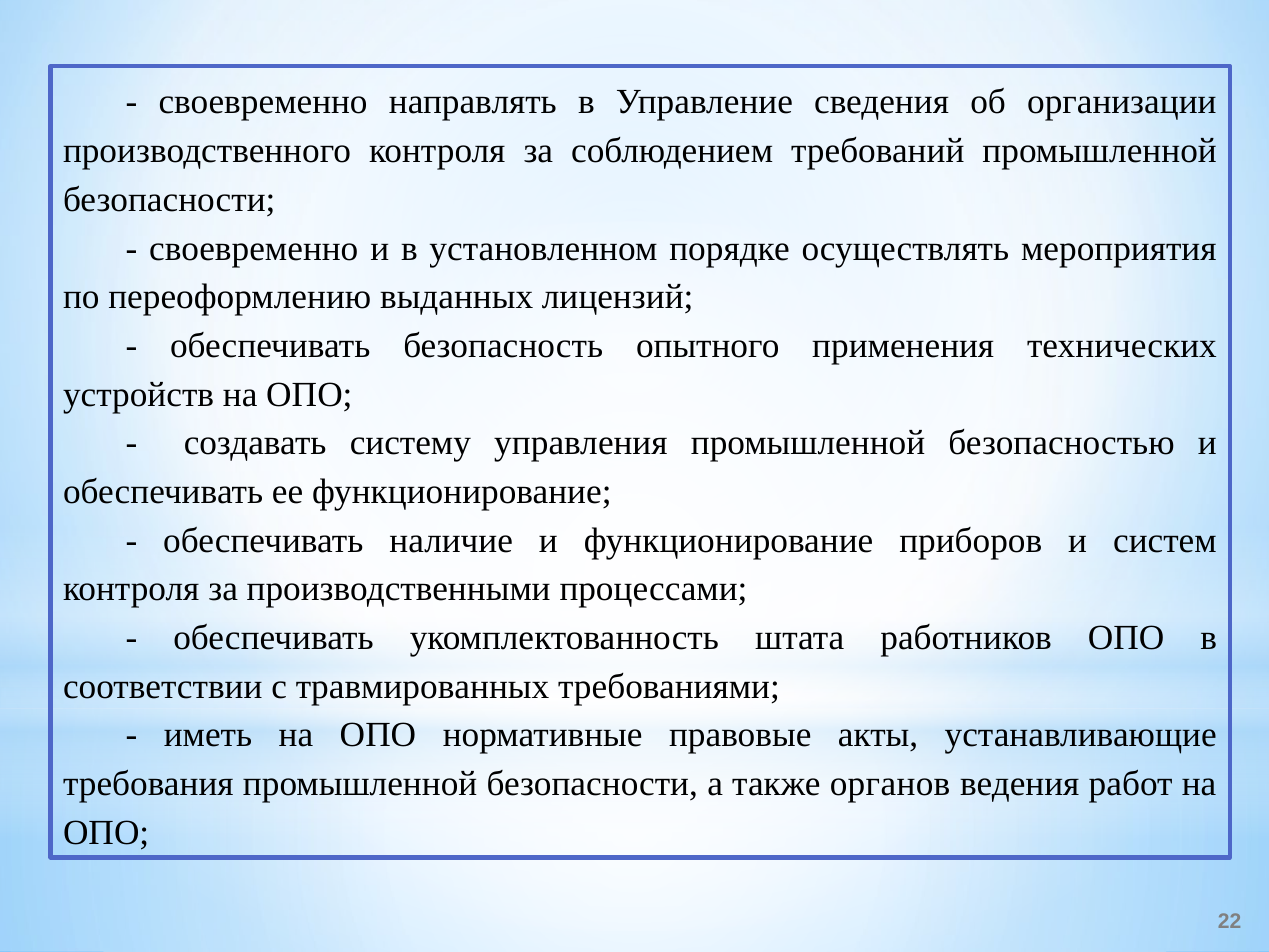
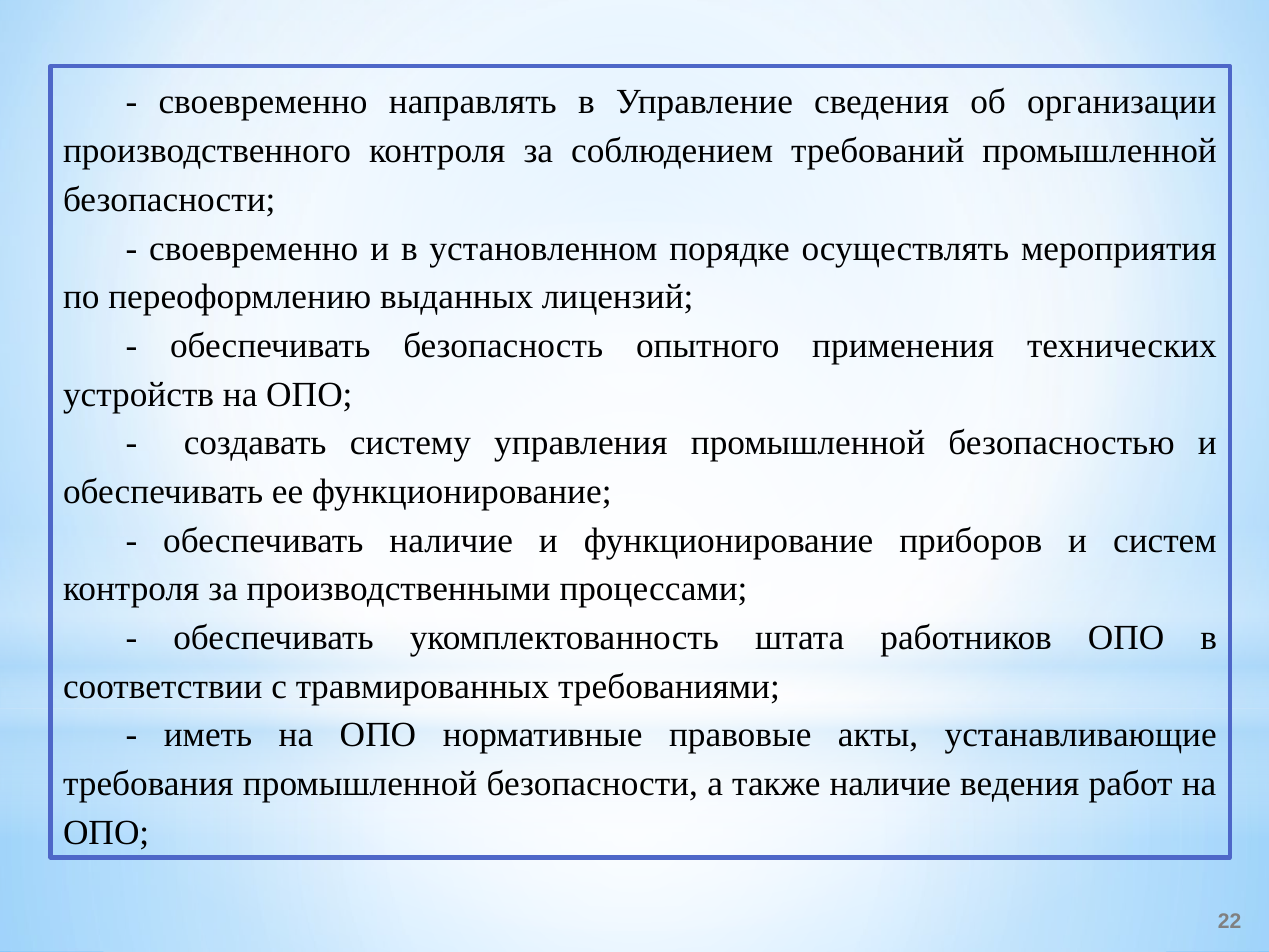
также органов: органов -> наличие (890, 784)
